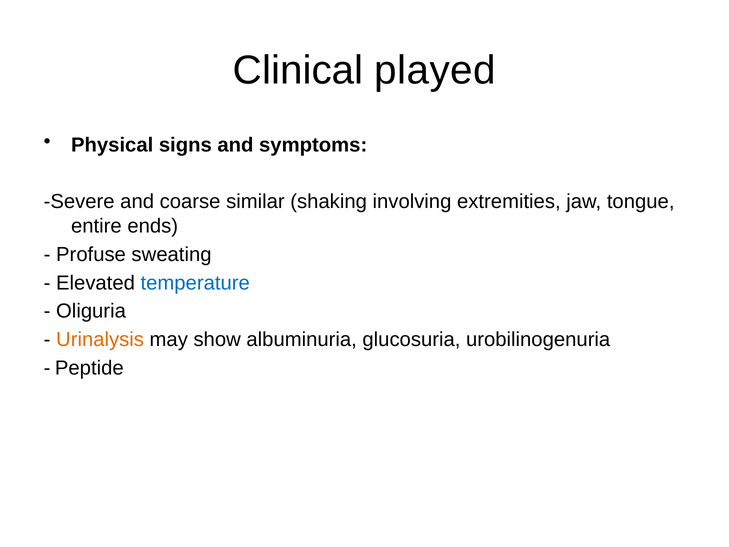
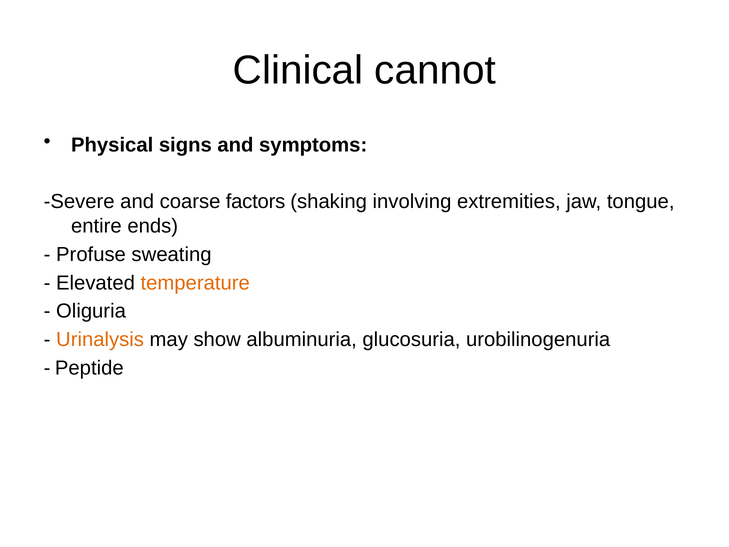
played: played -> cannot (435, 70)
similar: similar -> factors (256, 202)
temperature colour: blue -> orange (195, 283)
